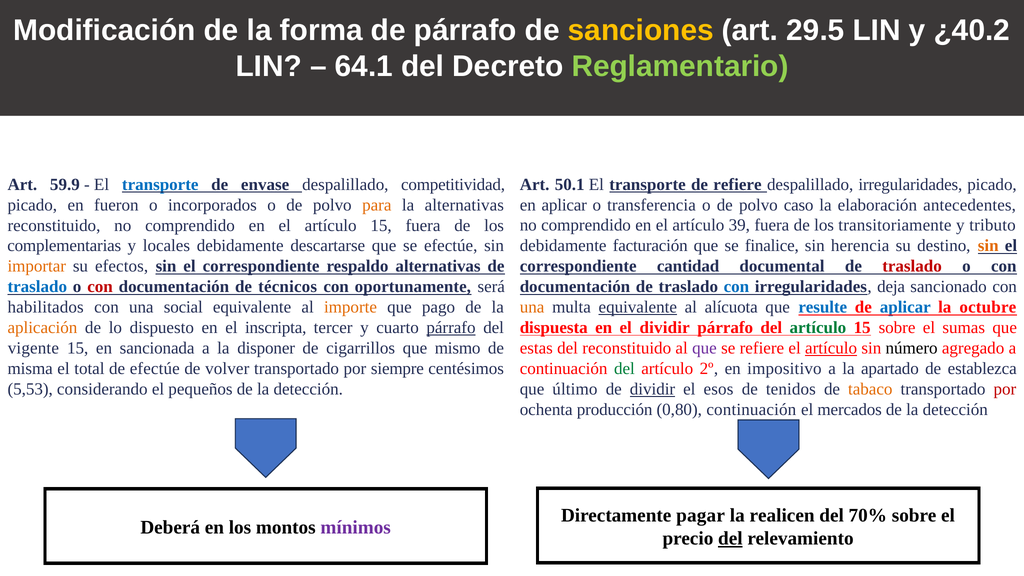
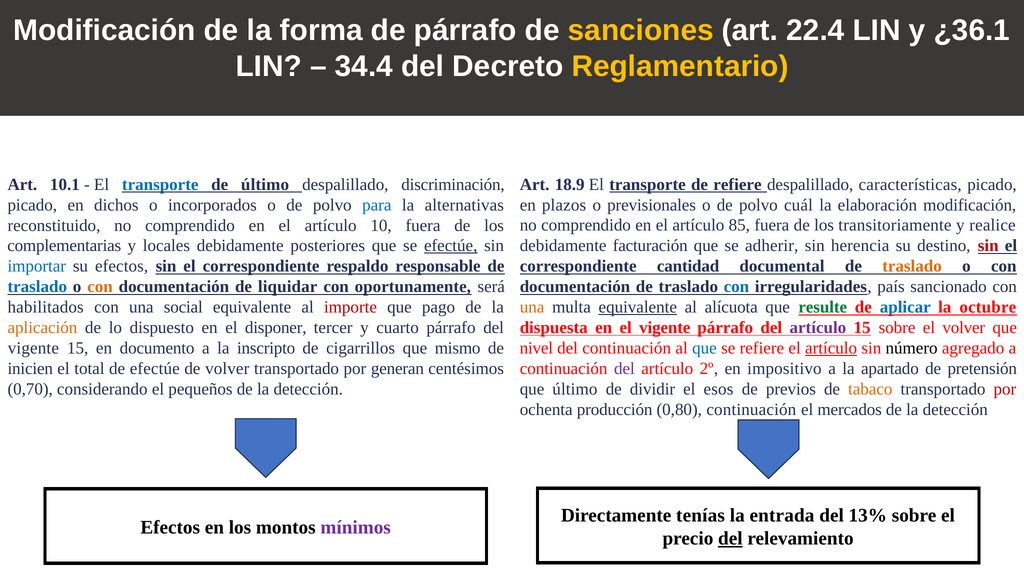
29.5: 29.5 -> 22.4 (815, 31)
¿40.2: ¿40.2 -> ¿36.1 (972, 31)
64.1: 64.1 -> 34.4 (364, 66)
Reglamentario colour: light green -> yellow (680, 66)
50.1: 50.1 -> 18.9 (570, 184)
despalillado irregularidades: irregularidades -> características (910, 184)
59.9: 59.9 -> 10.1 (65, 184)
de envase: envase -> último (265, 184)
competitividad: competitividad -> discriminación (453, 184)
fueron: fueron -> dichos (116, 205)
para colour: orange -> blue (377, 205)
en aplicar: aplicar -> plazos (564, 205)
transferencia: transferencia -> previsionales (652, 205)
caso: caso -> cuál (798, 205)
elaboración antecedentes: antecedentes -> modificación (970, 205)
el artículo 15: 15 -> 10 (381, 225)
39: 39 -> 85 (739, 225)
tributo: tributo -> realice (992, 225)
descartarse: descartarse -> posteriores (328, 246)
efectúe underline: none -> present (451, 246)
finalice: finalice -> adherir (772, 246)
sin colour: orange -> red (988, 246)
importar colour: orange -> blue (37, 266)
respaldo alternativas: alternativas -> responsable (438, 266)
traslado colour: red -> orange (912, 266)
con colour: red -> orange (100, 287)
técnicos: técnicos -> liquidar (288, 287)
deja: deja -> país (891, 287)
importe colour: orange -> red (350, 307)
resulte colour: blue -> green (823, 307)
inscripta: inscripta -> disponer (276, 328)
párrafo underline: present -> none (451, 328)
el dividir: dividir -> vigente (665, 328)
artículo colour: green -> purple (818, 328)
el sumas: sumas -> volver (964, 328)
estas: estas -> nivel (536, 348)
del reconstituido: reconstituido -> continuación (627, 348)
que colour: purple -> blue (705, 348)
sancionada: sancionada -> documento (157, 348)
disponer: disponer -> inscripto (266, 348)
del colour: green -> purple (624, 369)
establezca: establezca -> pretensión (982, 369)
misma: misma -> inicien (30, 369)
siempre: siempre -> generan (397, 369)
dividir underline: present -> none (652, 389)
tenidos: tenidos -> previos (791, 389)
5,53: 5,53 -> 0,70 (30, 389)
pagar: pagar -> tenías (701, 515)
realicen: realicen -> entrada (782, 515)
70%: 70% -> 13% (868, 515)
Deberá: Deberá -> Efectos (170, 527)
